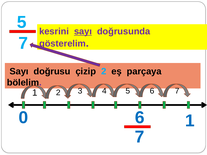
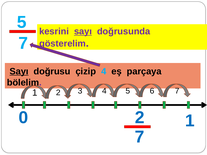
Sayı underline: none -> present (19, 71)
çizip 2: 2 -> 4 (104, 71)
0 6: 6 -> 2 (140, 118)
